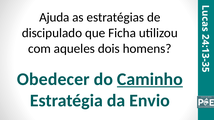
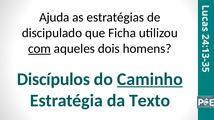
com underline: none -> present (40, 49)
Obedecer: Obedecer -> Discípulos (53, 79)
Envio: Envio -> Texto (150, 101)
